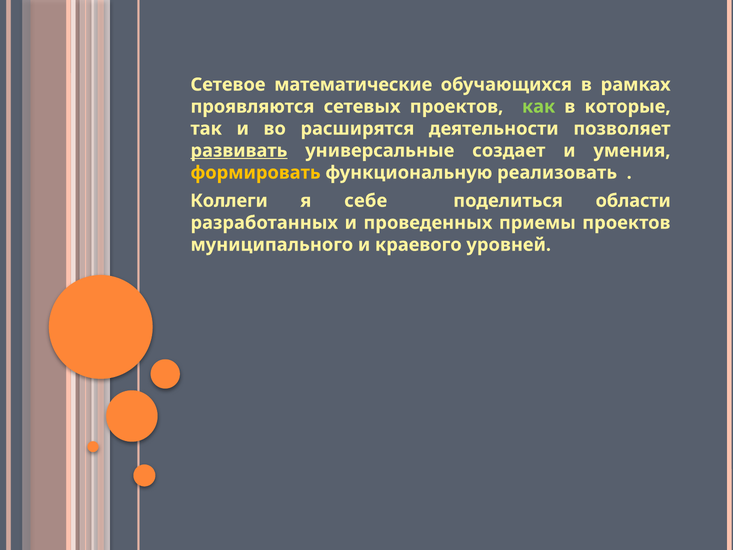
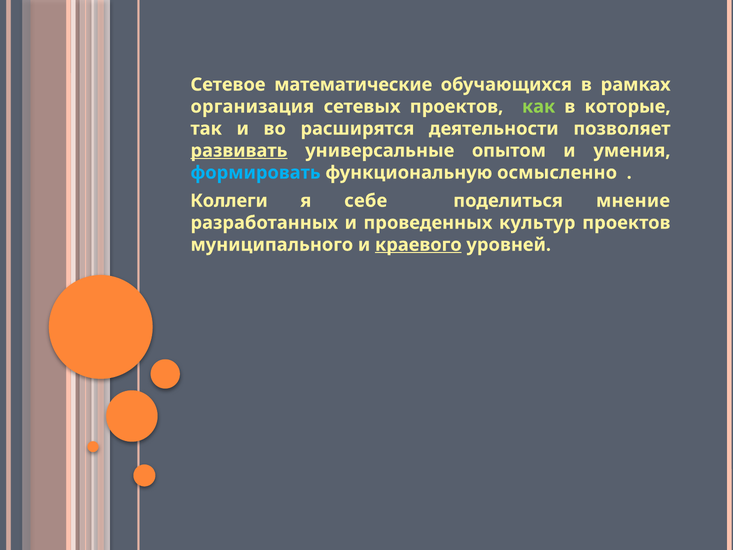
проявляются: проявляются -> организация (252, 107)
создает: создает -> опытом (509, 151)
формировать colour: yellow -> light blue (256, 173)
реализовать: реализовать -> осмысленно (557, 173)
области: области -> мнение (633, 201)
приемы: приемы -> культур (537, 223)
краевого underline: none -> present (418, 245)
